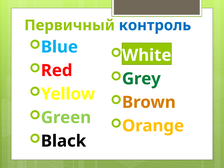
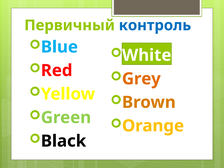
Grey colour: green -> orange (141, 79)
